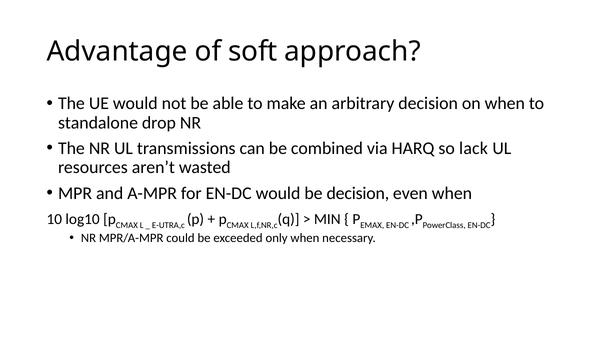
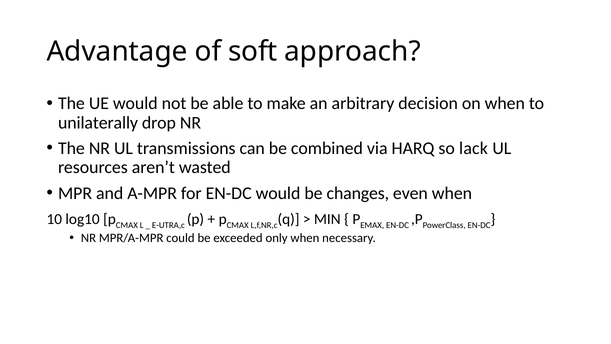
standalone: standalone -> unilaterally (98, 123)
be decision: decision -> changes (358, 193)
